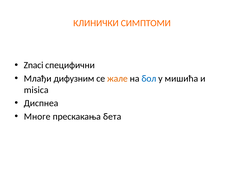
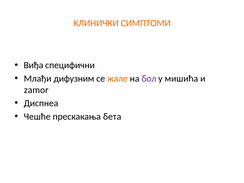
Znaci: Znaci -> Виђа (33, 65)
бол colour: blue -> purple (149, 78)
misica: misica -> zamor (36, 90)
Многе: Многе -> Чешће (37, 116)
